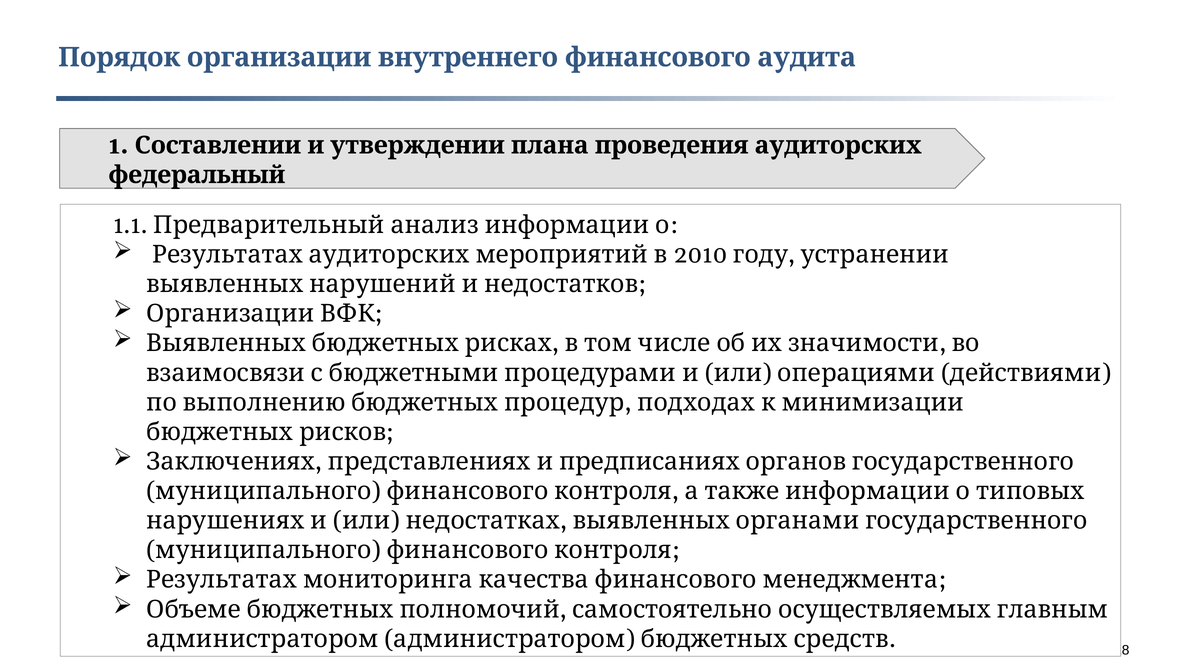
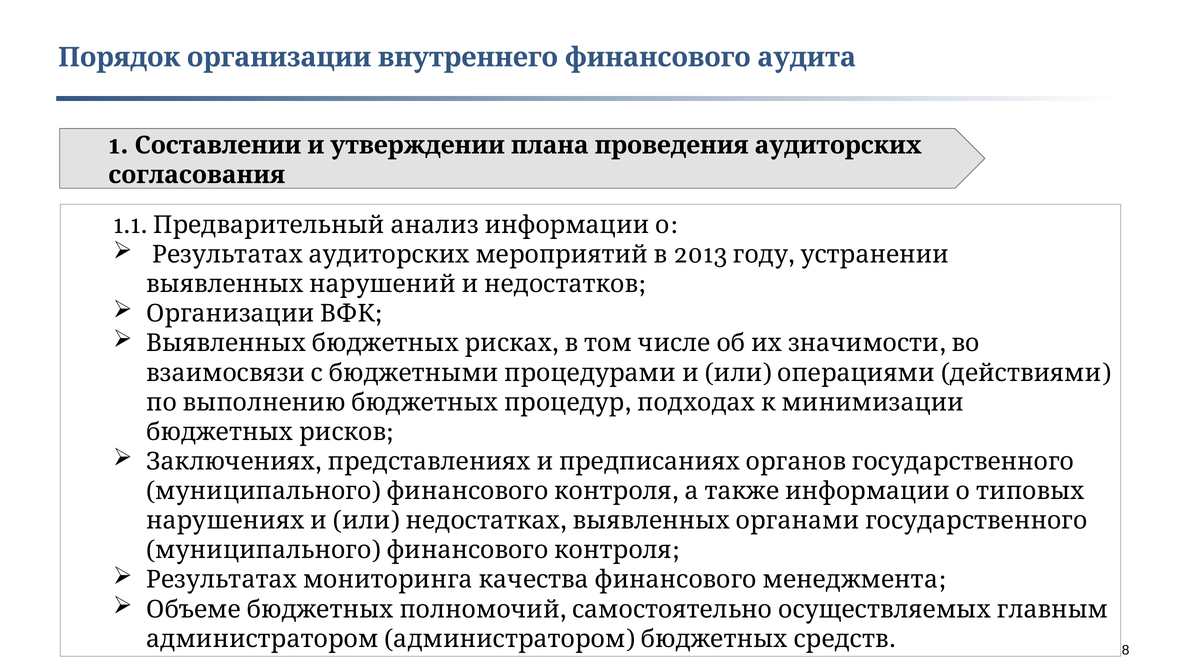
федеральный: федеральный -> согласования (197, 175)
2010: 2010 -> 2013 (700, 254)
